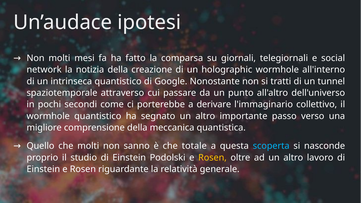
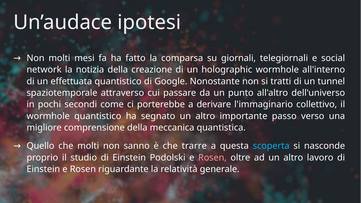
intrinseca: intrinseca -> effettuata (71, 81)
totale: totale -> trarre (194, 146)
Rosen colour: yellow -> pink (212, 158)
